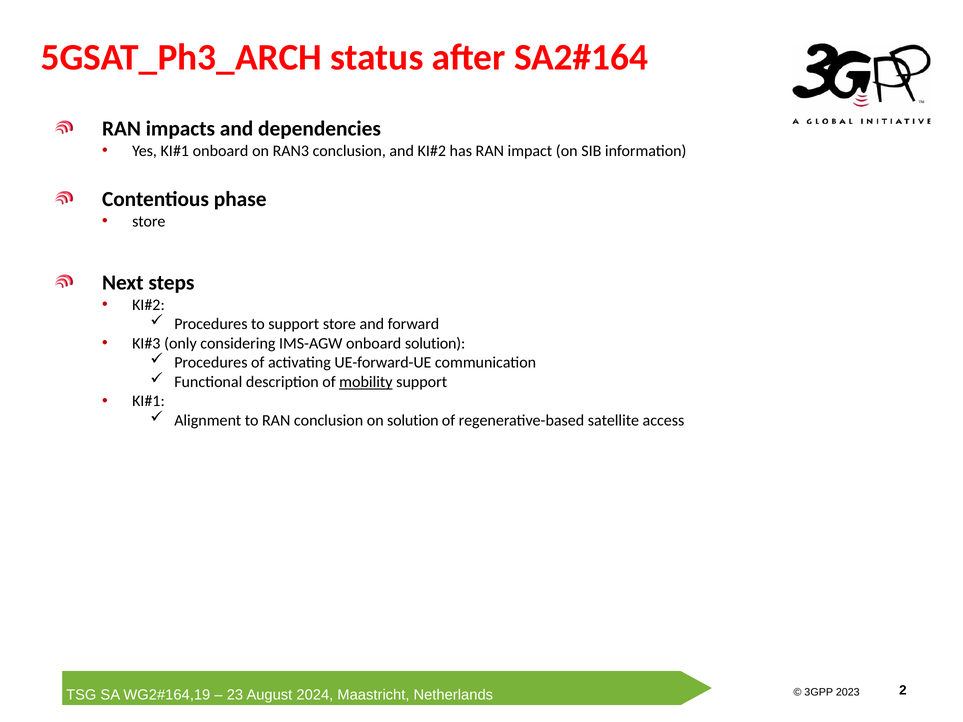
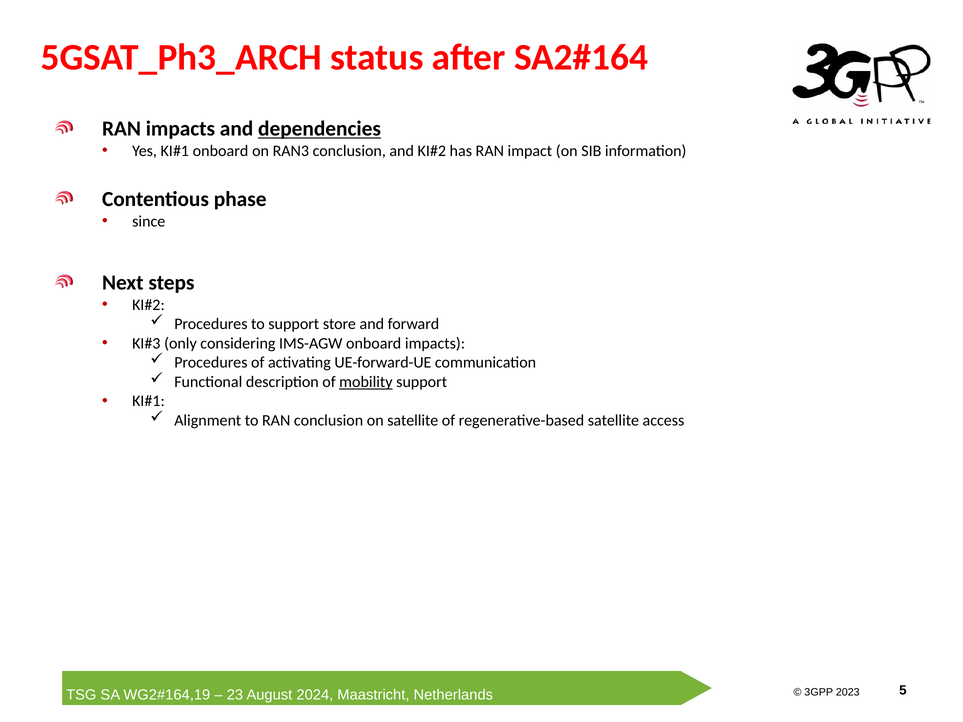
dependencies underline: none -> present (319, 129)
store: store -> since (149, 222)
onboard solution: solution -> impacts (435, 344)
on solution: solution -> satellite (413, 421)
2: 2 -> 5 (903, 690)
